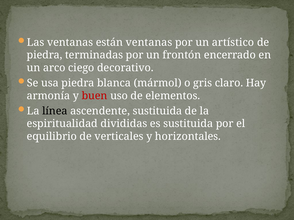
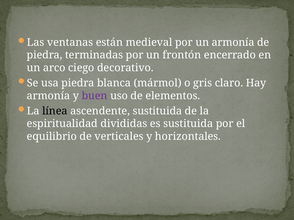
están ventanas: ventanas -> medieval (149, 42)
un artístico: artístico -> armonía (233, 42)
buen colour: red -> purple (95, 96)
